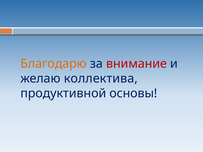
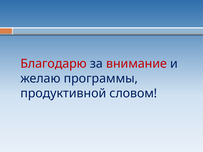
Благодарю colour: orange -> red (54, 64)
коллектива: коллектива -> программы (101, 79)
основы: основы -> словом (133, 93)
